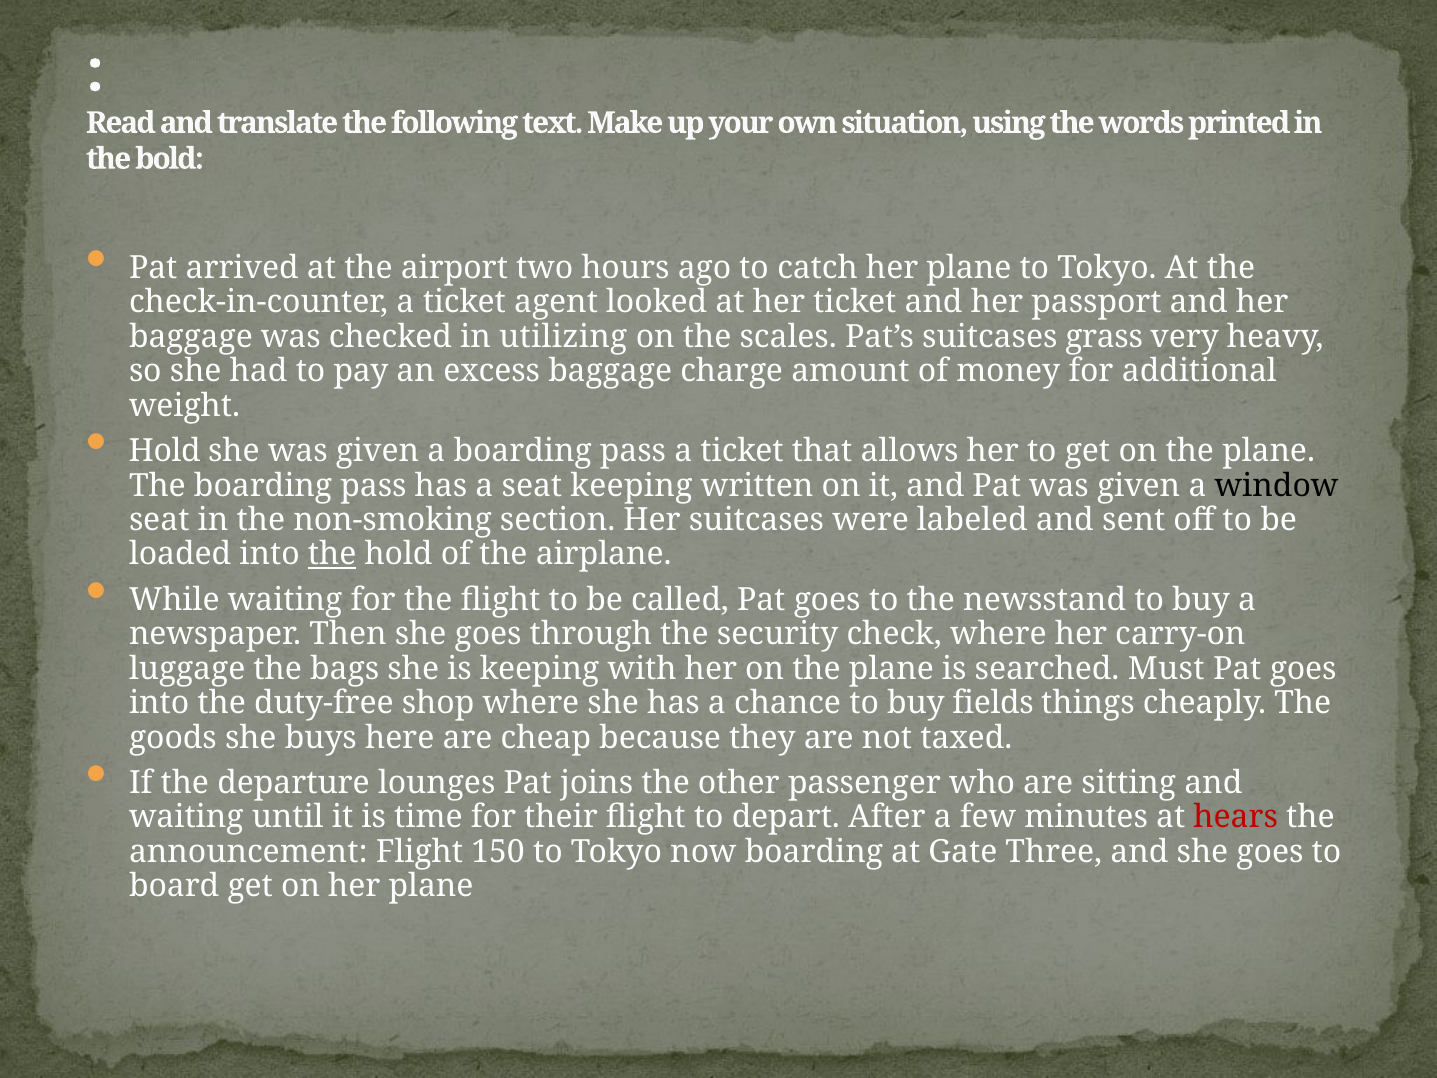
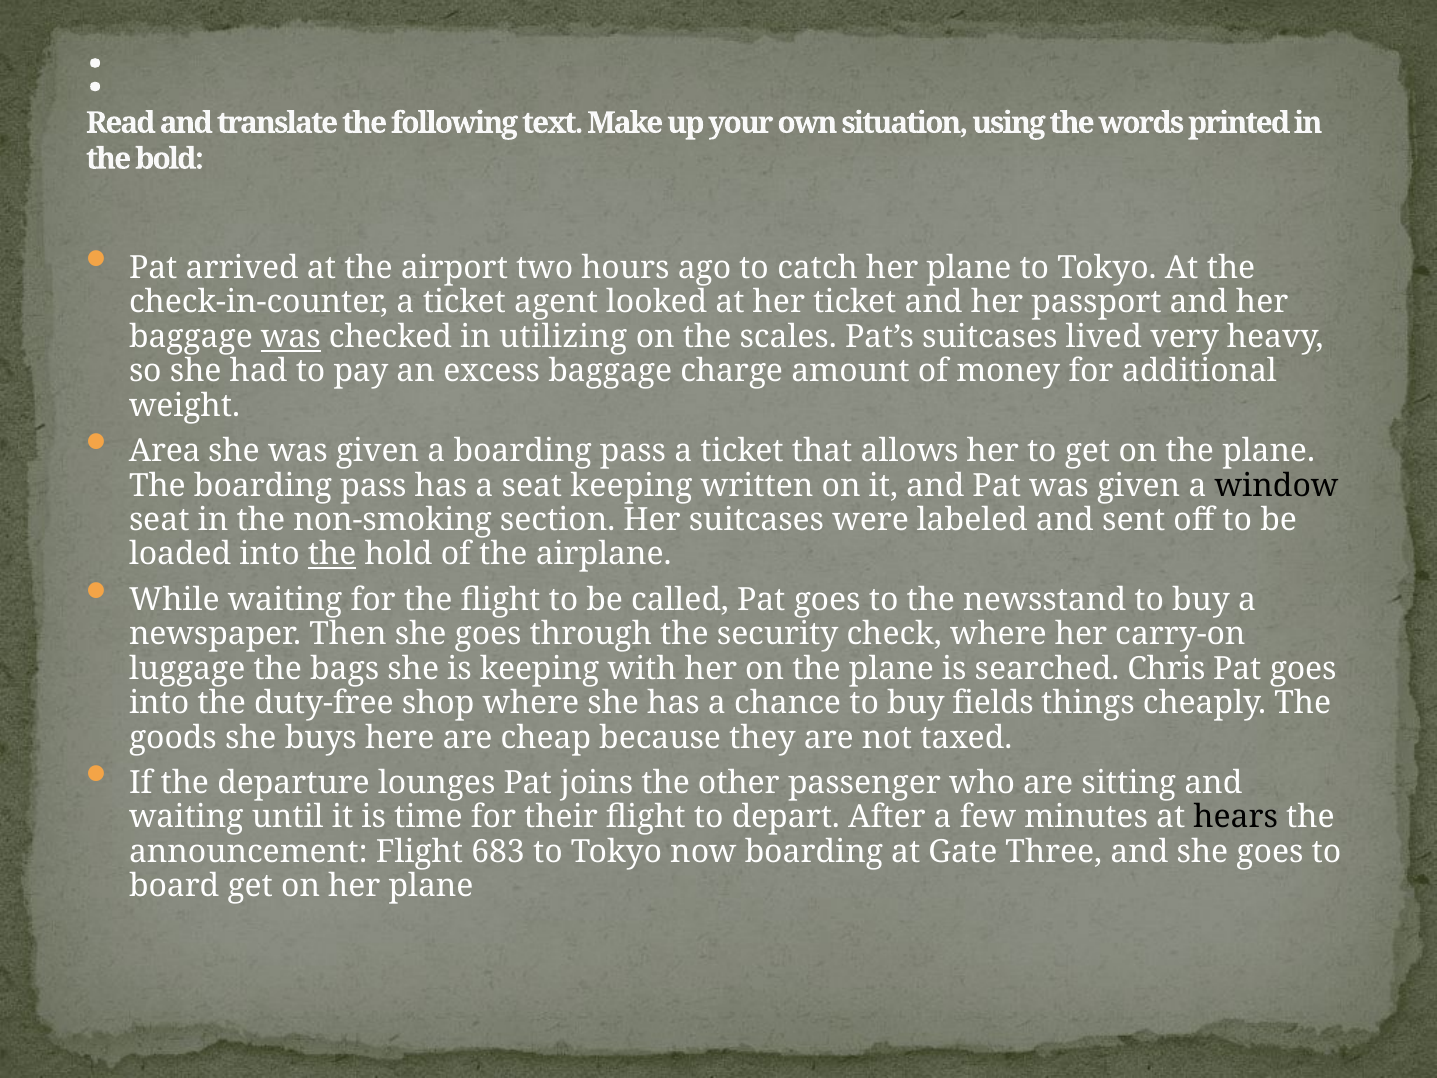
was underline: none -> present (291, 337)
grass: grass -> lived (1104, 337)
Hold: Hold -> Area (165, 451)
Must: Must -> Chris (1166, 668)
hears colour: red -> black (1236, 817)
150: 150 -> 683 (498, 851)
